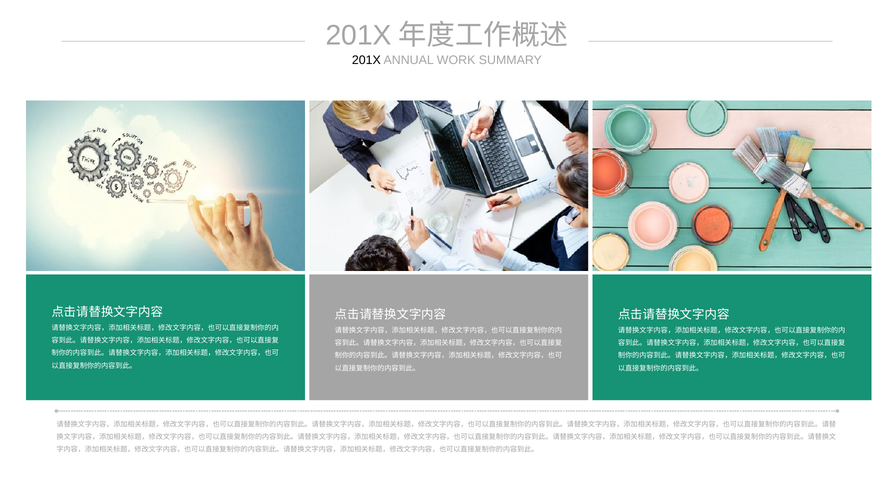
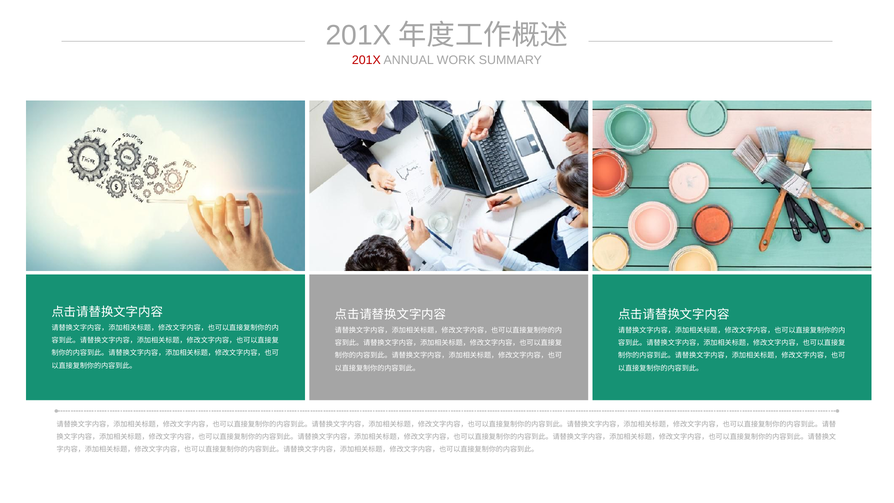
201X colour: black -> red (366, 60)
